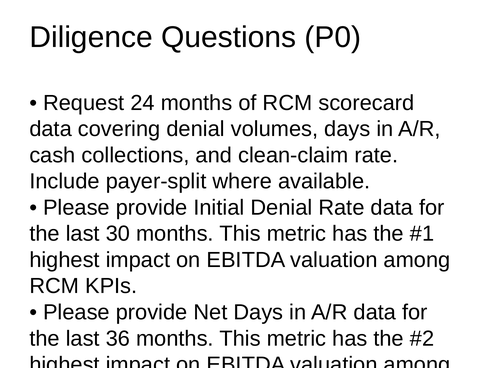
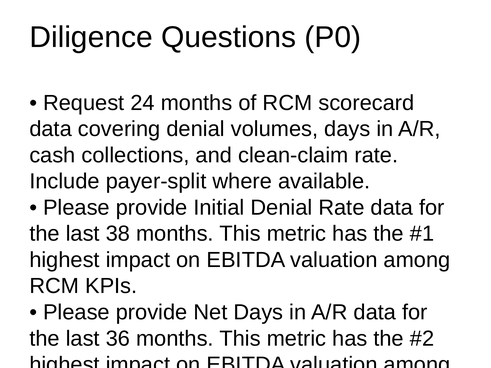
30: 30 -> 38 (118, 234)
